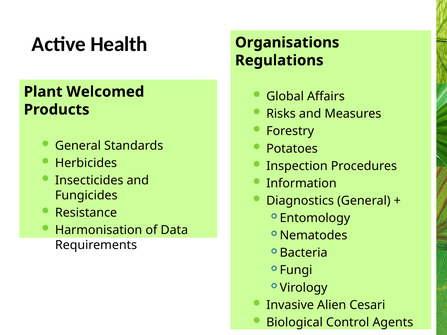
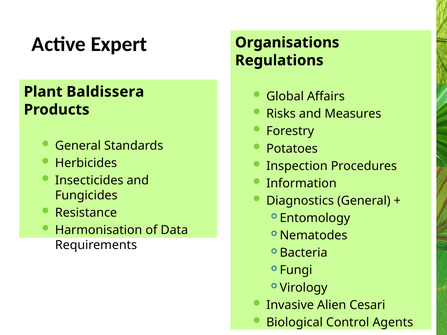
Health: Health -> Expert (119, 44)
Welcomed: Welcomed -> Baldissera (105, 92)
